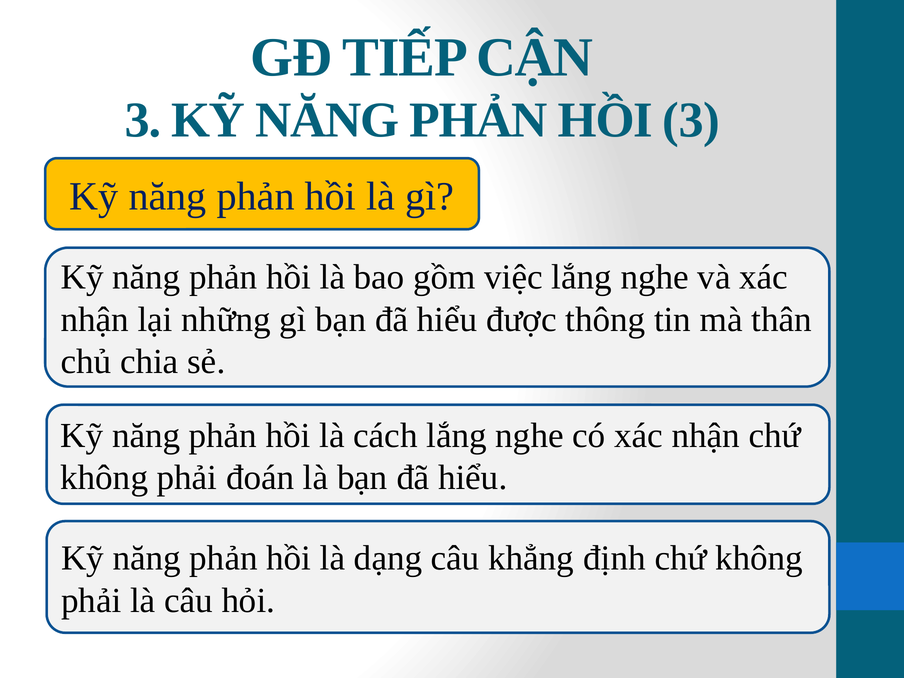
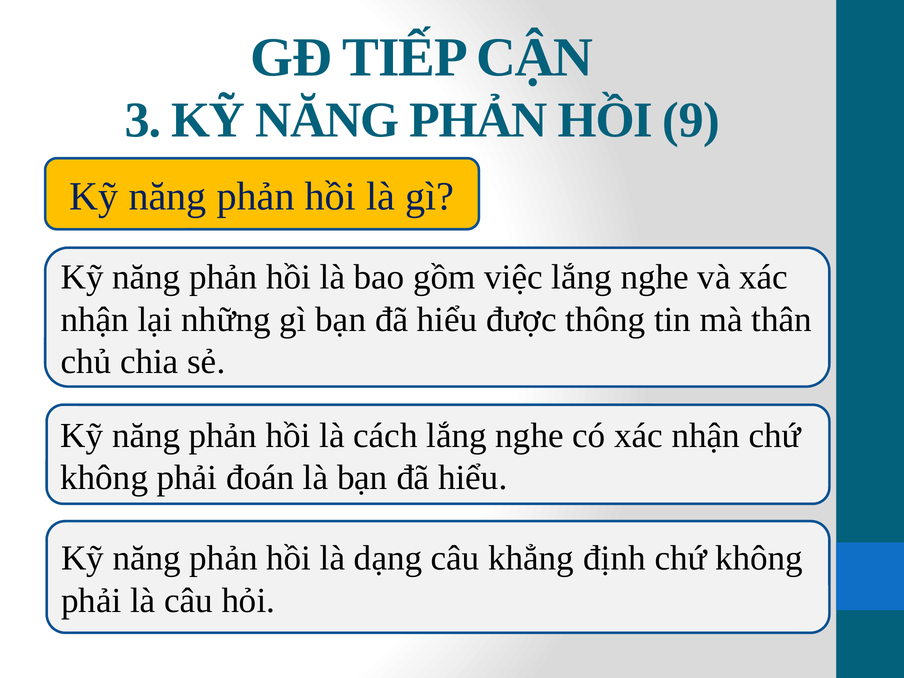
HỒI 3: 3 -> 9 (691, 120)
